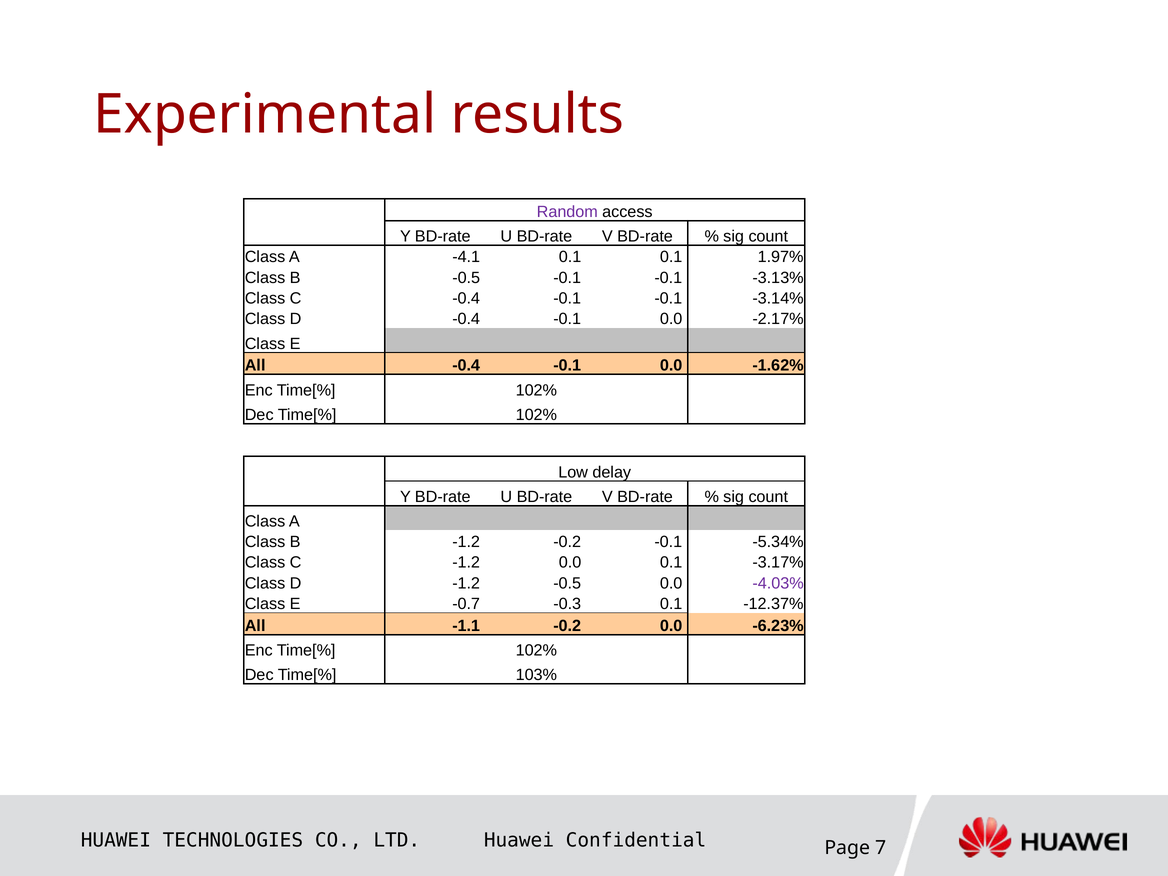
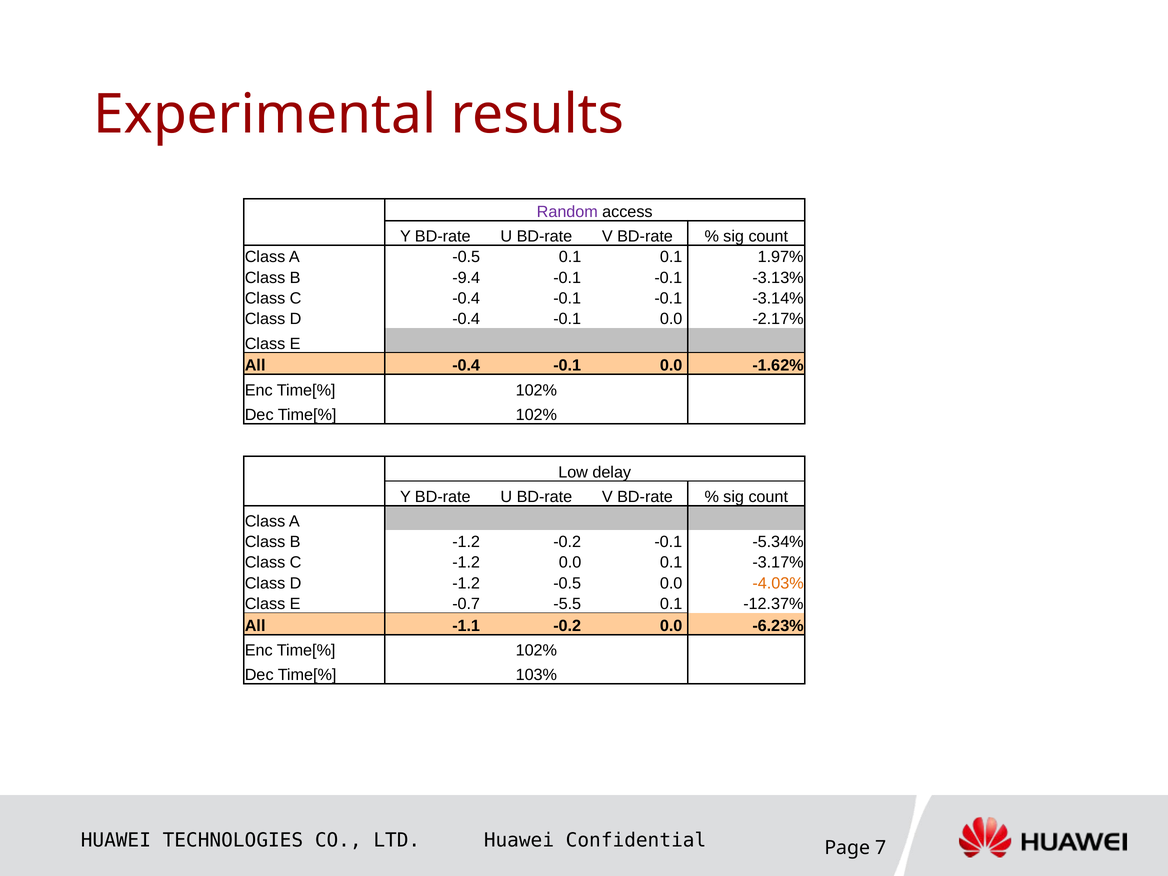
A -4.1: -4.1 -> -0.5 (466, 257)
B -0.5: -0.5 -> -9.4 (466, 278)
-4.03% colour: purple -> orange (778, 583)
-0.3: -0.3 -> -5.5 (567, 604)
